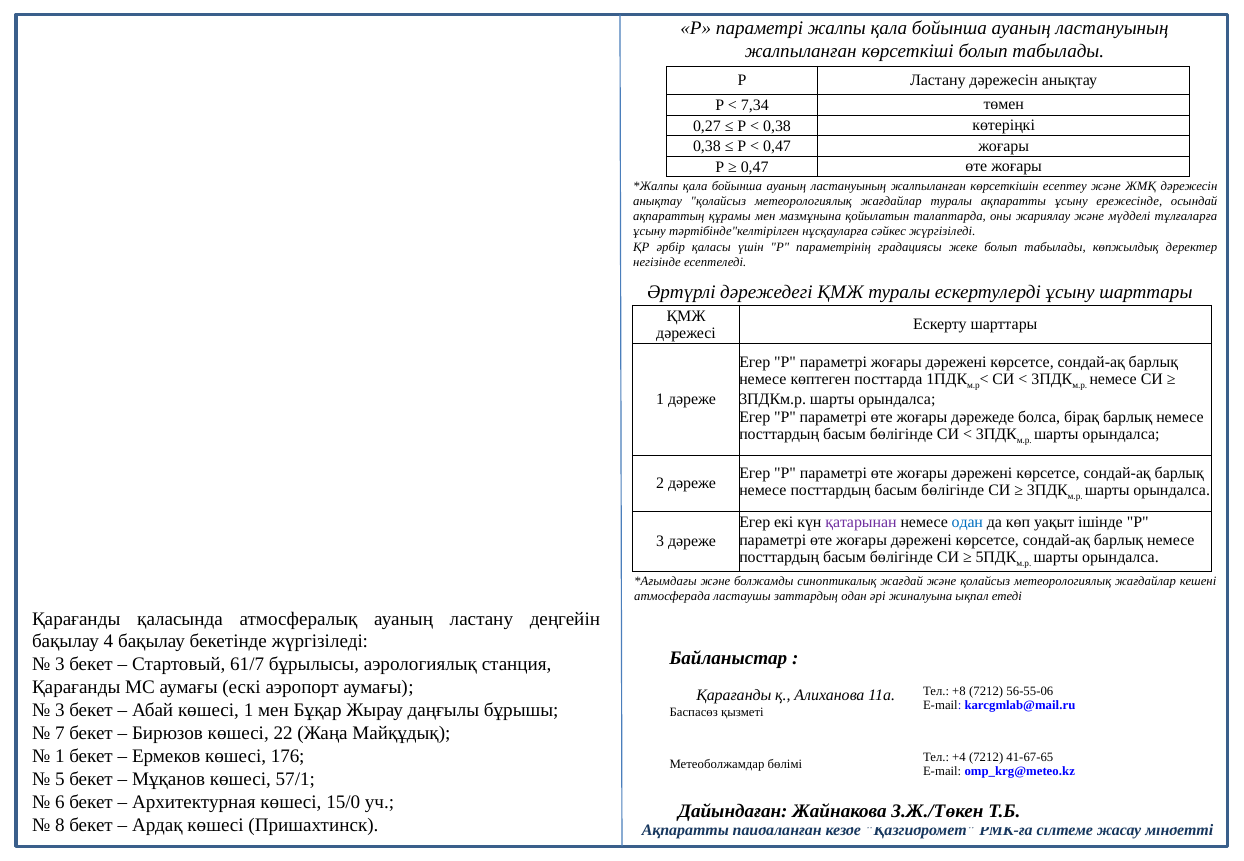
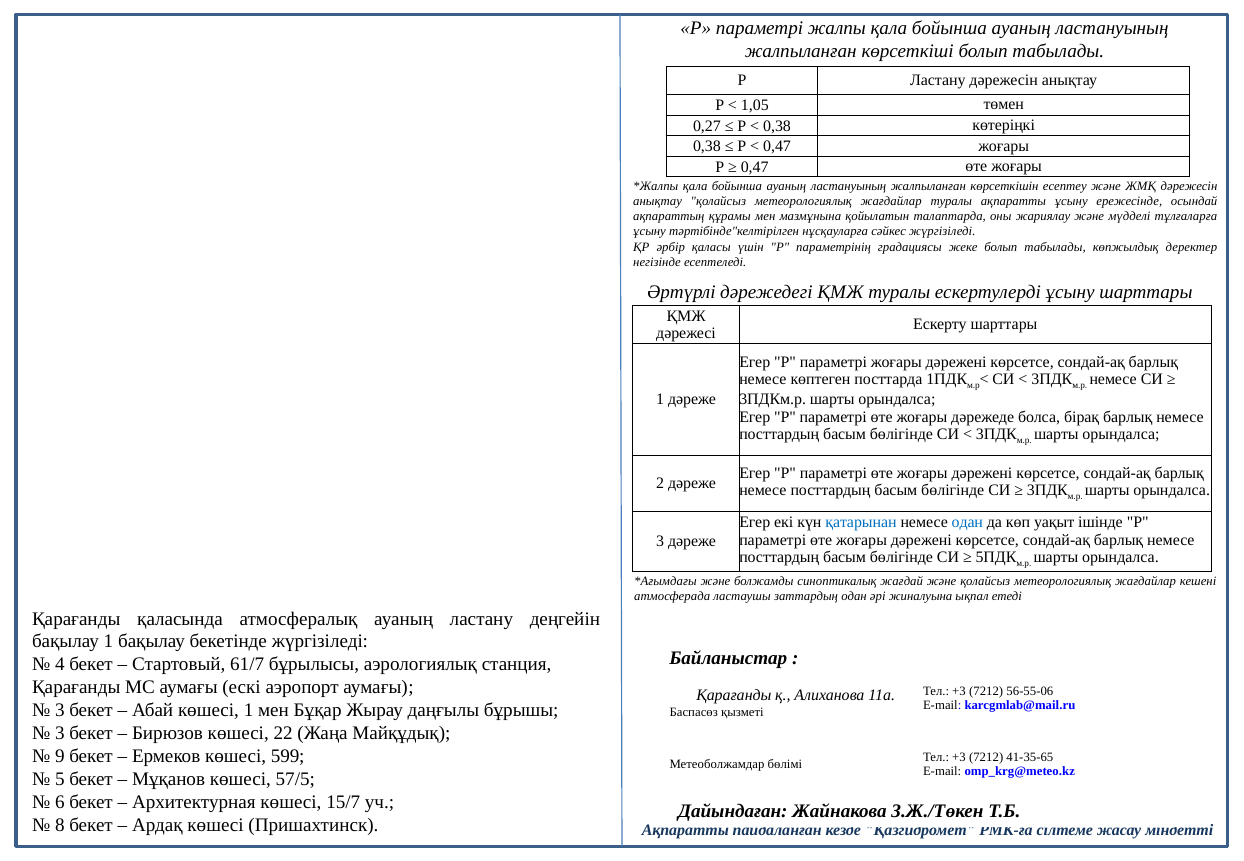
7,34: 7,34 -> 1,05 (755, 105)
қатарынан colour: purple -> blue (861, 522)
бақылау 4: 4 -> 1 (109, 642)
3: 3 -> 4 (60, 665)
+8: +8 -> +3 (959, 691)
7: 7 -> 3 (60, 734)
1: 1 -> 9 (60, 757)
176: 176 -> 599 (288, 757)
+4: +4 -> +3 (959, 758)
41-67-65: 41-67-65 -> 41-35-65 (1030, 758)
57/1: 57/1 -> 57/5 (295, 780)
15/0: 15/0 -> 15/7 (343, 803)
